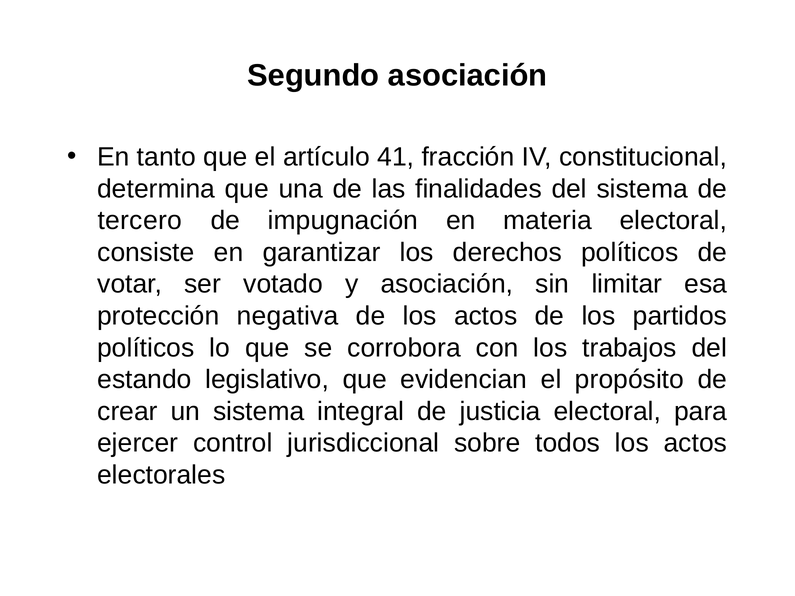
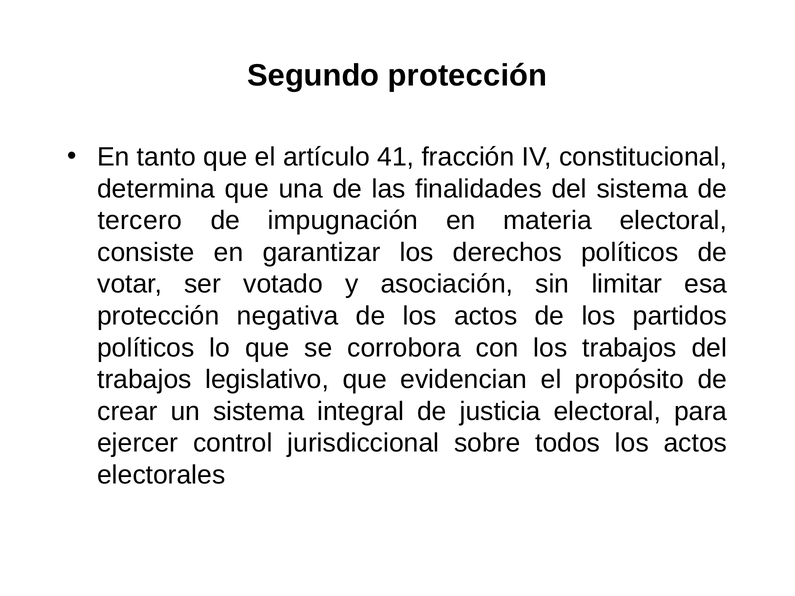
Segundo asociación: asociación -> protección (467, 76)
estando: estando -> trabajos (144, 380)
